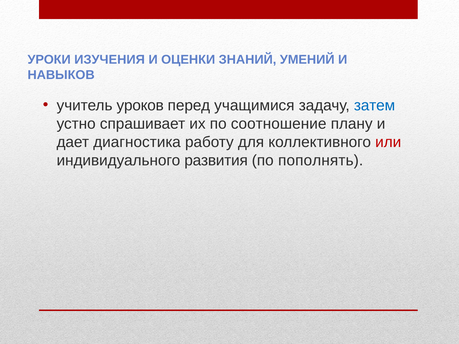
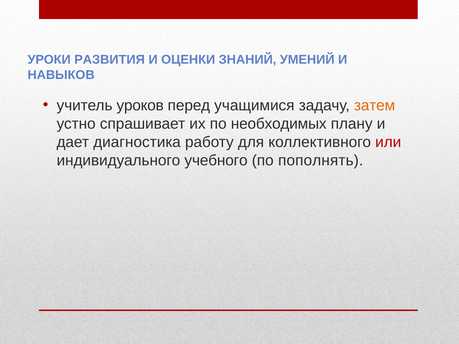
ИЗУЧЕНИЯ: ИЗУЧЕНИЯ -> РАЗВИТИЯ (110, 60)
затем colour: blue -> orange (375, 105)
соотношение: соотношение -> необходимых (279, 124)
развития: развития -> учебного (216, 161)
